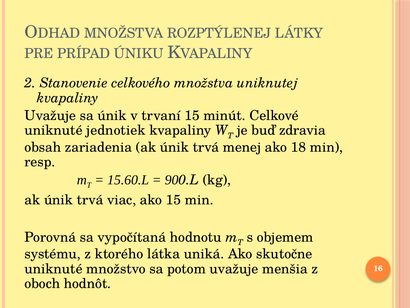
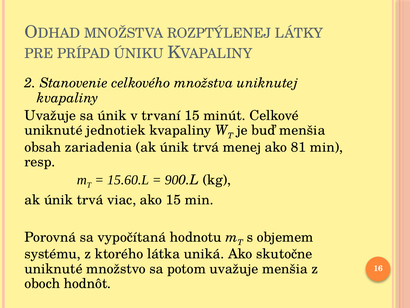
buď zdravia: zdravia -> menšia (302, 130)
18: 18 -> 81 (299, 147)
